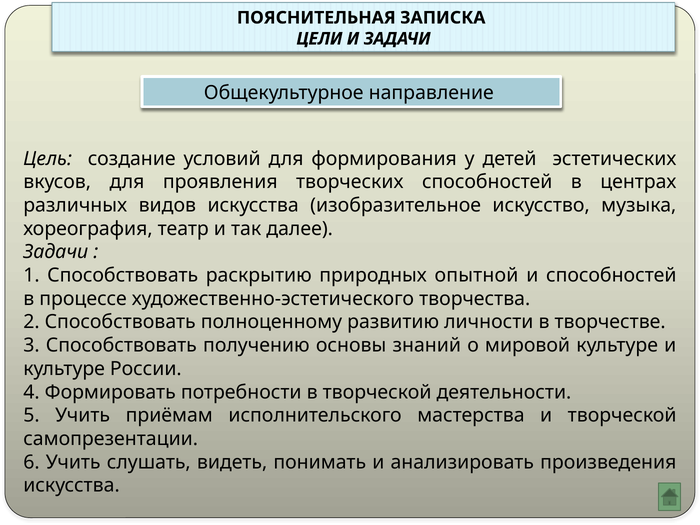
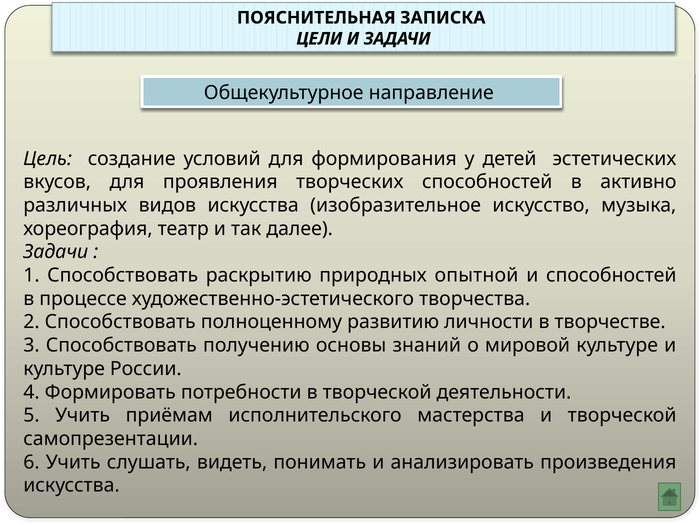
центрах: центрах -> активно (638, 182)
